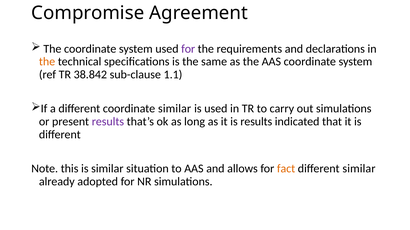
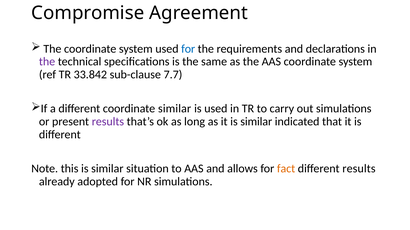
for colour: purple -> blue (188, 49)
the colour: orange -> purple (47, 62)
38.842: 38.842 -> 33.842 (90, 75)
1.1: 1.1 -> 7.7 (173, 75)
it is results: results -> similar (256, 122)
different similar: similar -> results (359, 169)
